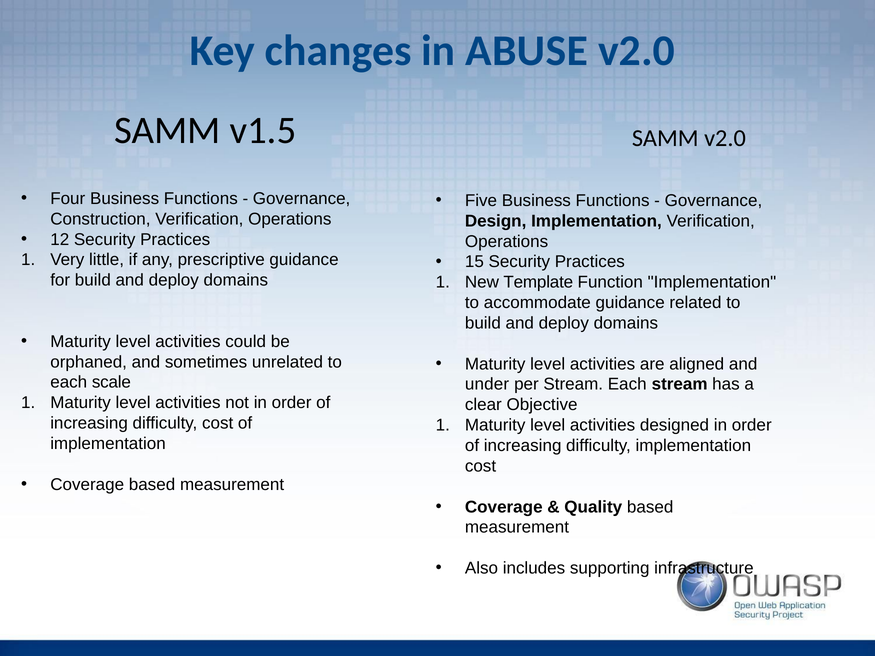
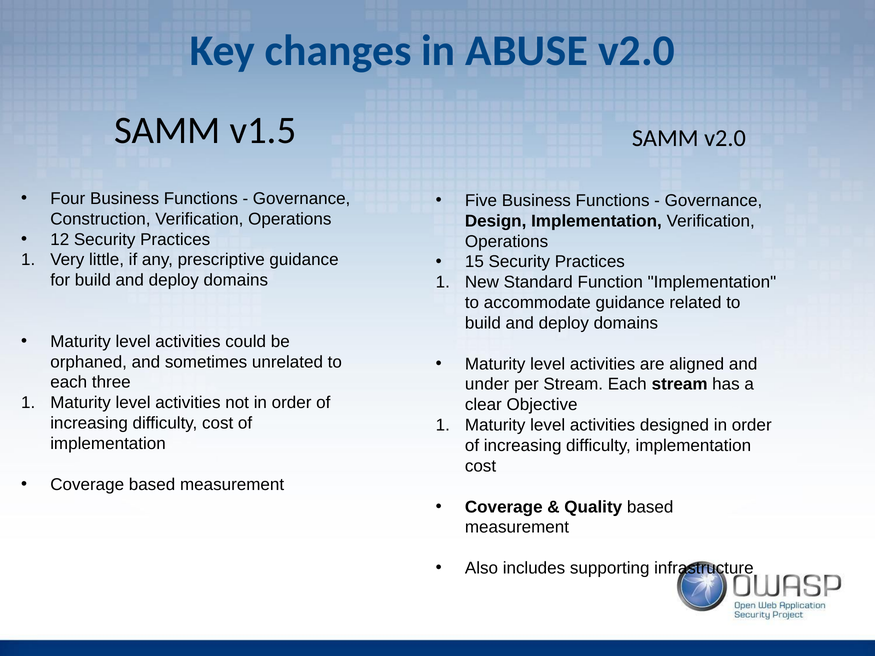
Template: Template -> Standard (538, 282)
scale: scale -> three (111, 382)
